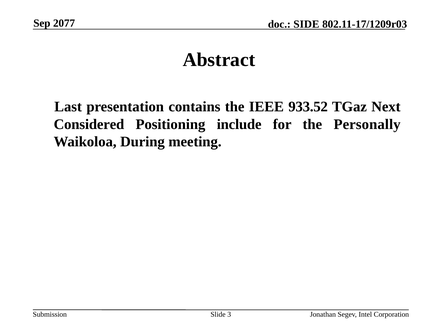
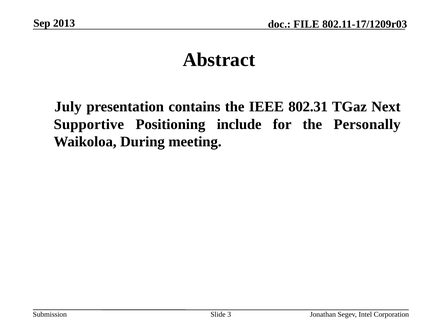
2077: 2077 -> 2013 (64, 23)
SIDE: SIDE -> FILE (306, 24)
Last: Last -> July (68, 107)
933.52: 933.52 -> 802.31 (308, 107)
Considered: Considered -> Supportive (89, 124)
